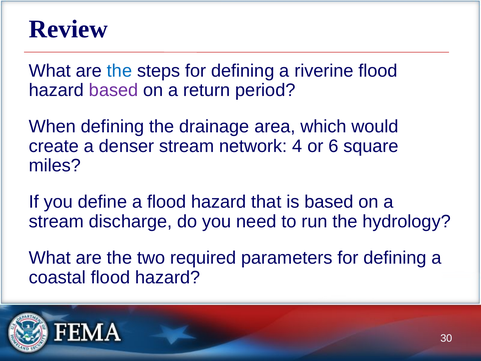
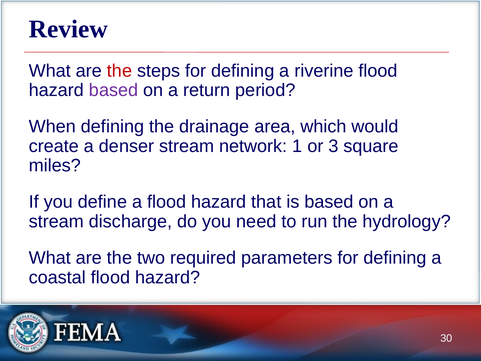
the colour: blue -> red (120, 71)
4: 4 -> 1 (297, 146)
6: 6 -> 3 (333, 146)
